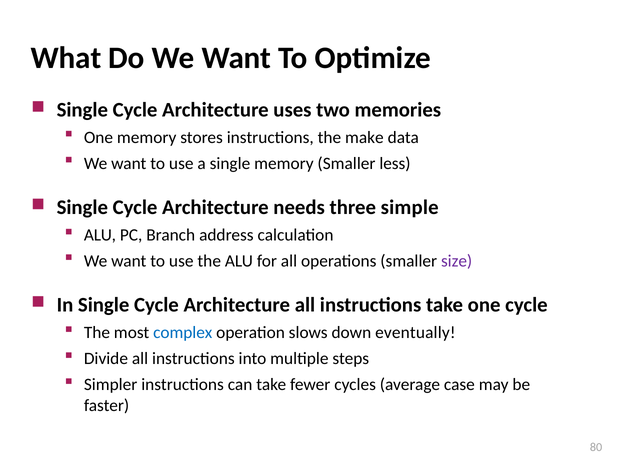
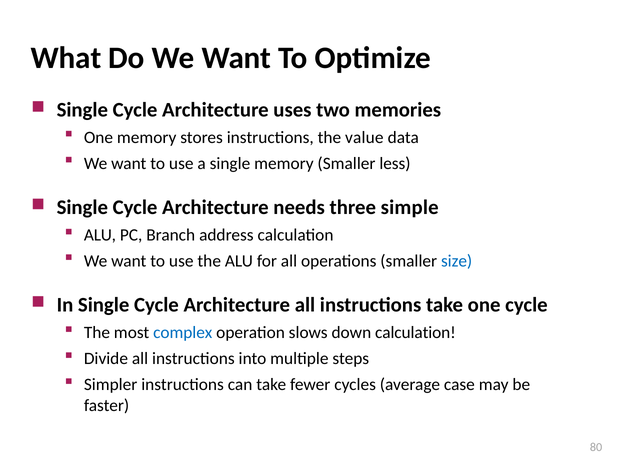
make: make -> value (364, 138)
size colour: purple -> blue (457, 261)
down eventually: eventually -> calculation (415, 333)
